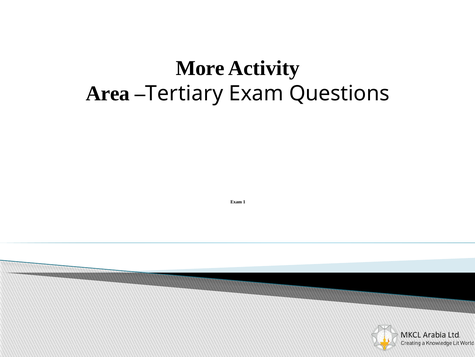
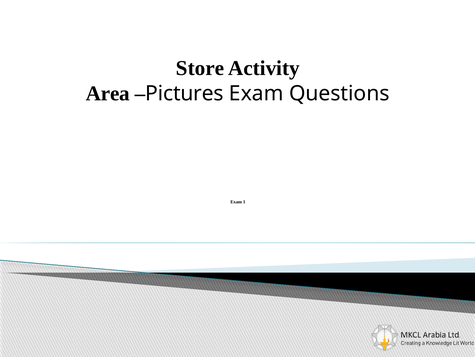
More: More -> Store (200, 68)
Tertiary: Tertiary -> Pictures (184, 93)
